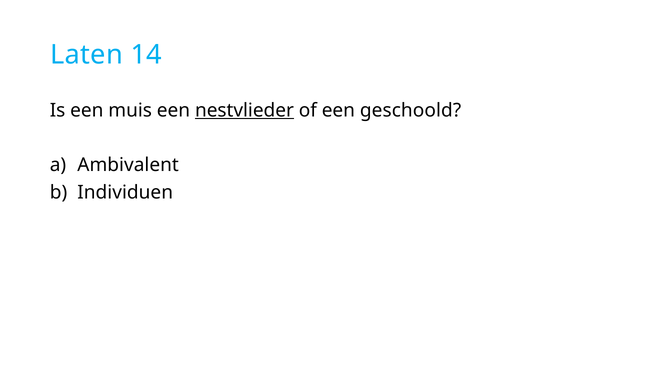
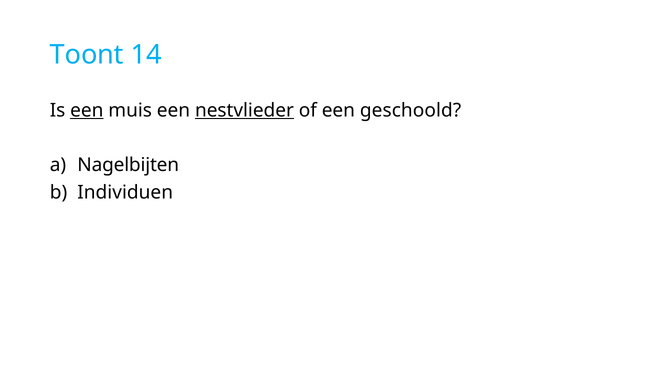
Laten: Laten -> Toont (87, 55)
een underline: none -> present (87, 110)
Ambivalent: Ambivalent -> Nagelbijten (128, 165)
